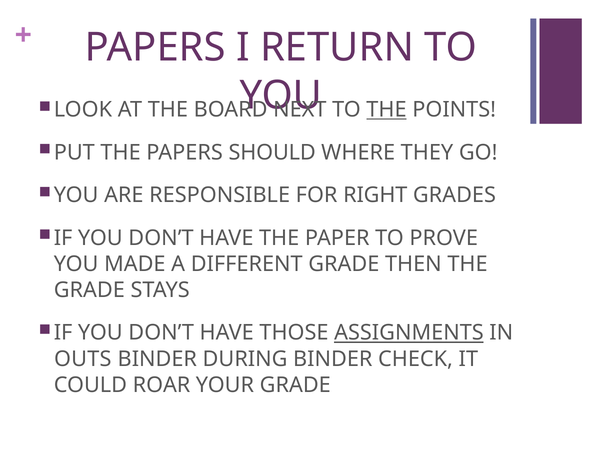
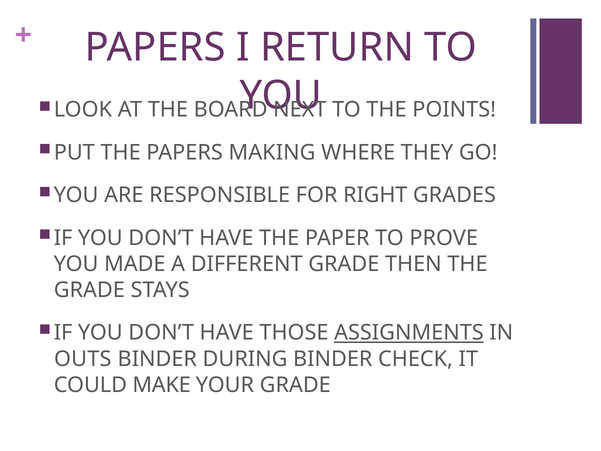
THE underline: present -> none (386, 110)
SHOULD: SHOULD -> MAKING (272, 152)
ROAR: ROAR -> MAKE (162, 385)
